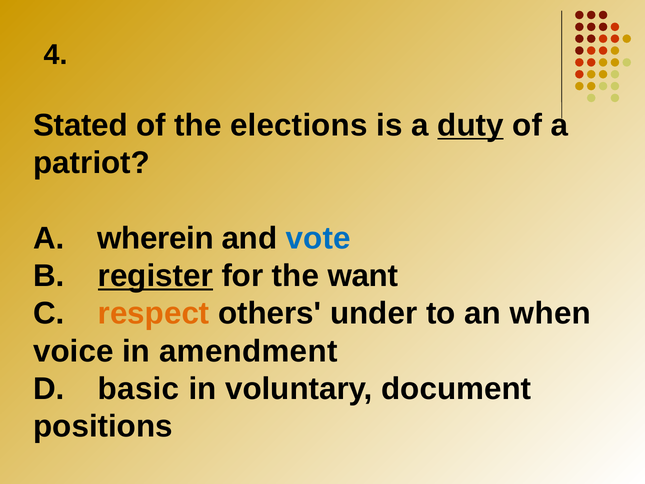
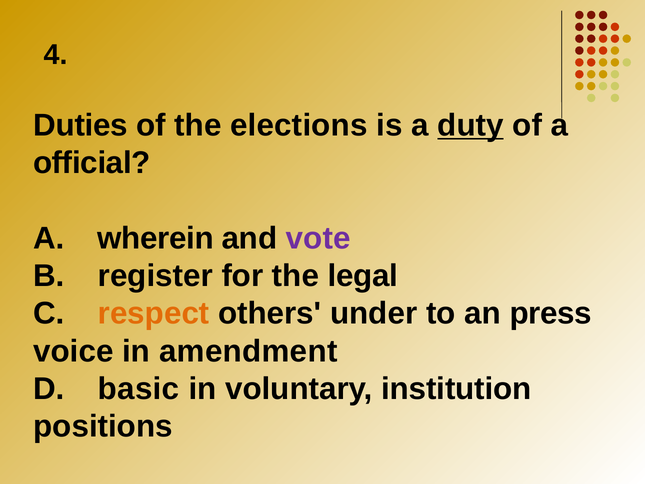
Stated: Stated -> Duties (80, 125)
patriot: patriot -> official (92, 163)
vote colour: blue -> purple (318, 238)
register underline: present -> none (155, 276)
want: want -> legal (363, 276)
when: when -> press (551, 313)
document: document -> institution (456, 389)
